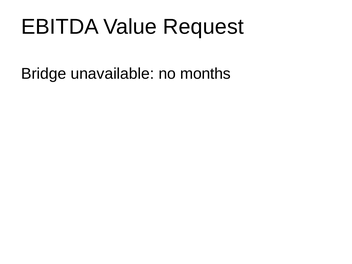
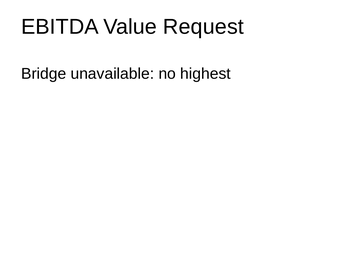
months: months -> highest (205, 74)
